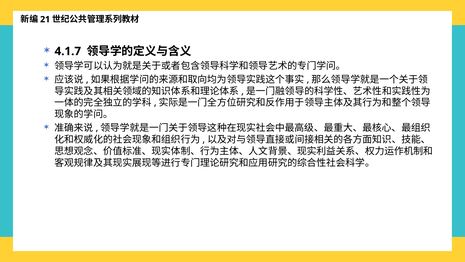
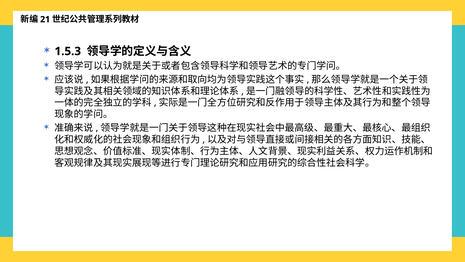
4.1.7: 4.1.7 -> 1.5.3 (68, 51)
